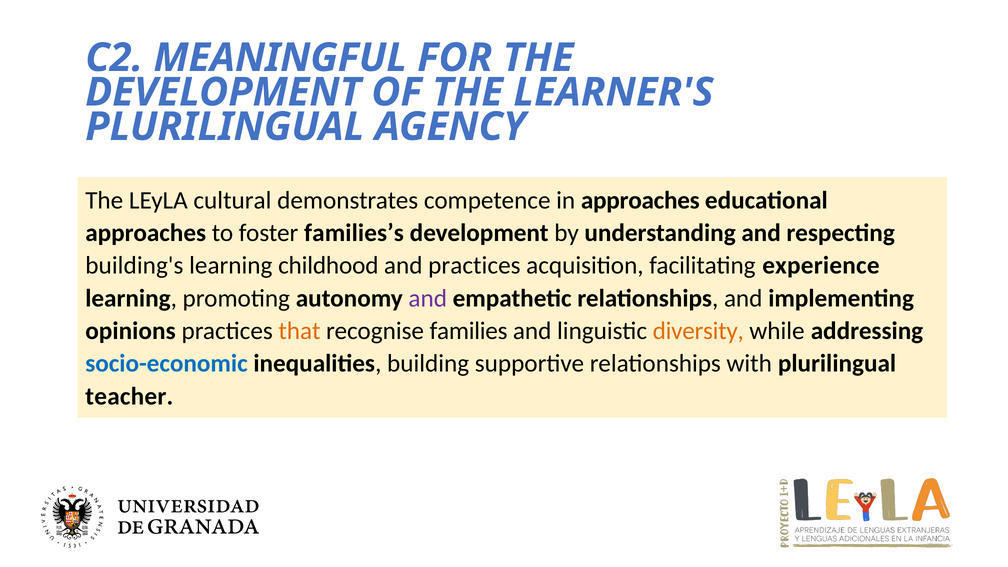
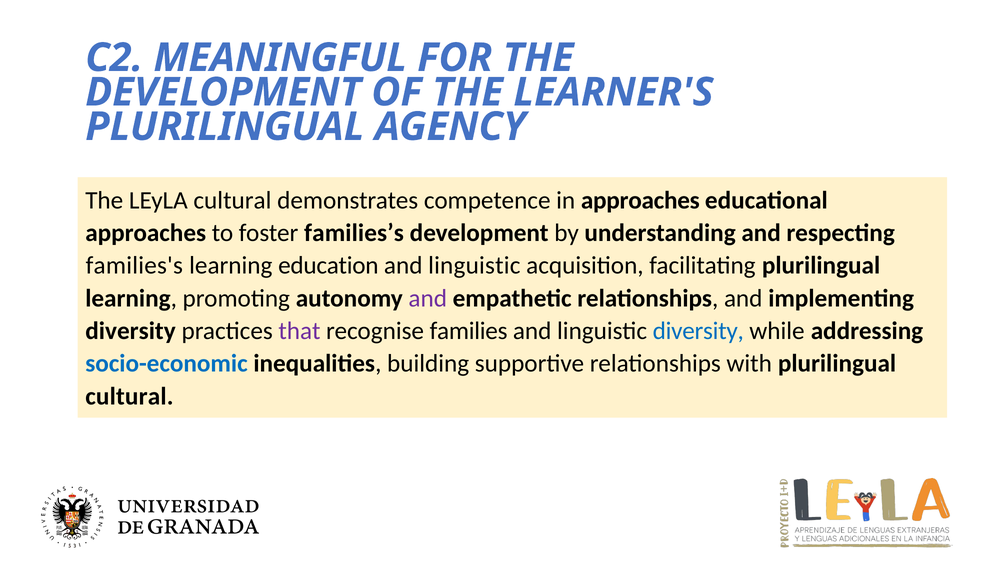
building's: building's -> families's (134, 266)
childhood: childhood -> education (328, 266)
practices: practices -> linguistic (474, 266)
facilitating experience: experience -> plurilingual (821, 266)
opinions: opinions -> diversity (130, 331)
that colour: orange -> purple (299, 331)
diversity colour: orange -> blue (698, 331)
teacher: teacher -> cultural (129, 396)
